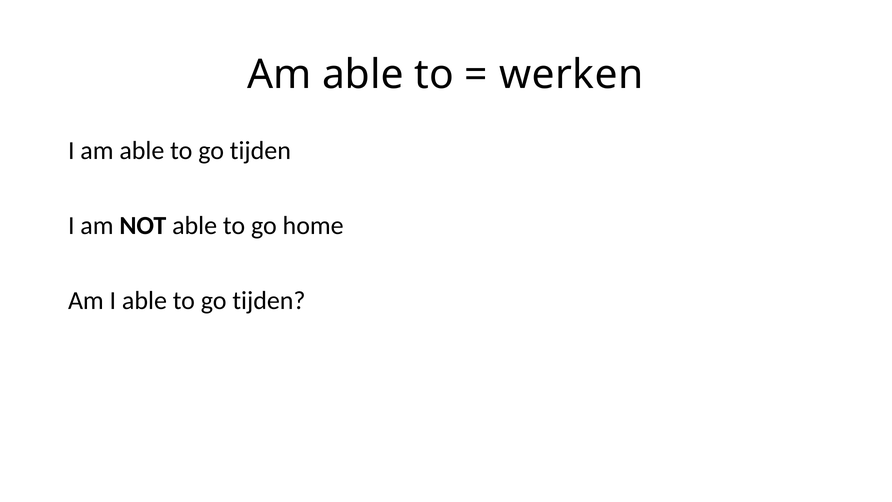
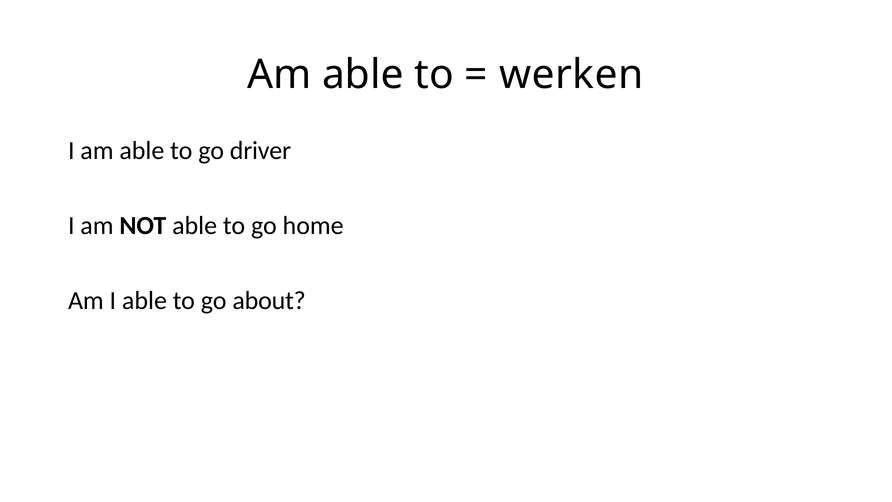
tijden: tijden -> driver (260, 151)
tijden: tijden -> about (269, 300)
